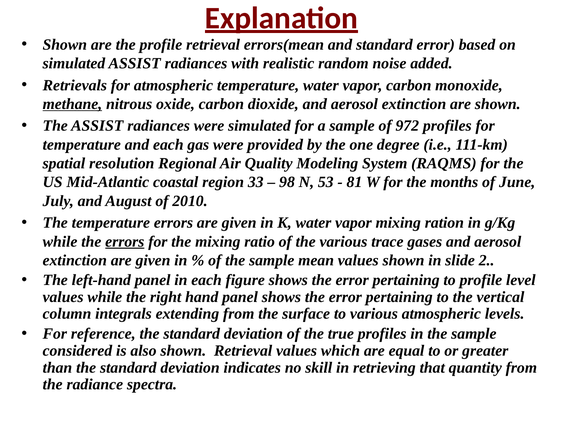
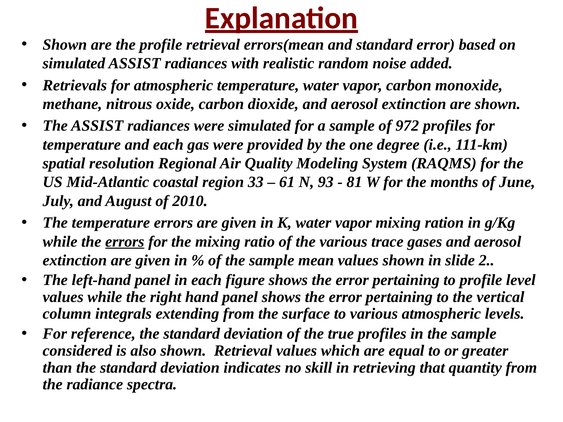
methane underline: present -> none (72, 104)
98: 98 -> 61 (287, 182)
53: 53 -> 93 (326, 182)
